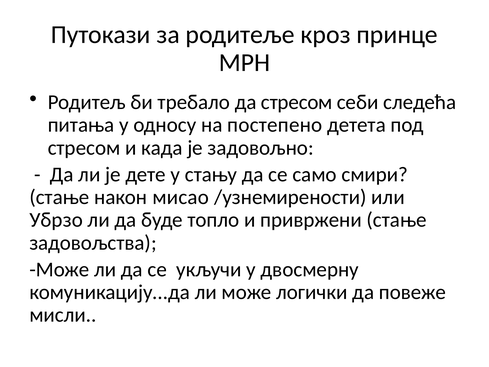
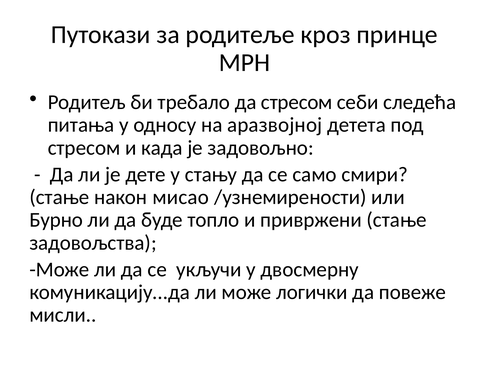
постепено: постепено -> аразвојној (275, 125)
Убрзо: Убрзо -> Бурно (56, 220)
